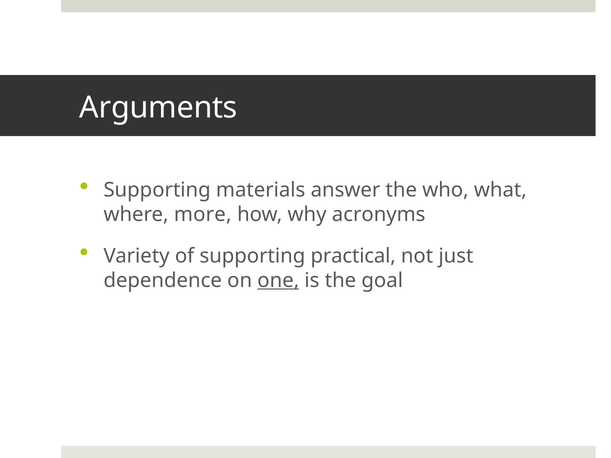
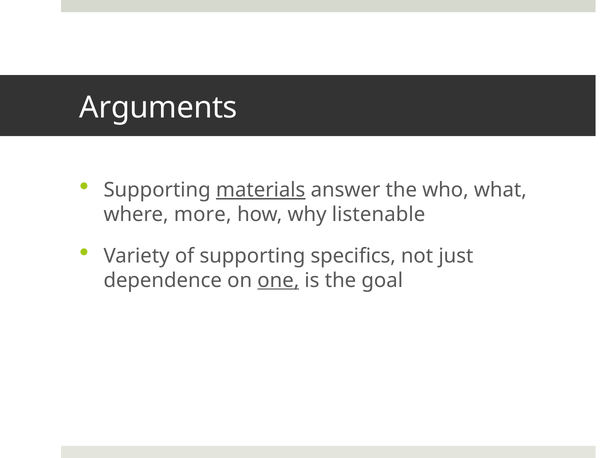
materials underline: none -> present (261, 190)
acronyms: acronyms -> listenable (379, 215)
practical: practical -> specifics (353, 256)
